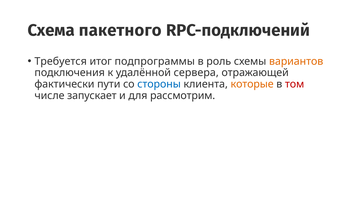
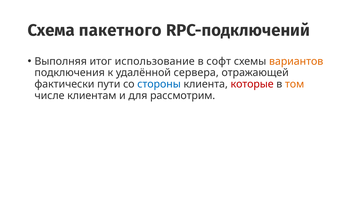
Требуется: Требуется -> Выполняя (61, 61)
подпрограммы: подпрограммы -> использование (155, 61)
роль: роль -> софт (219, 61)
которые colour: orange -> red (252, 84)
том colour: red -> orange (295, 84)
запускает: запускает -> клиентам (92, 96)
